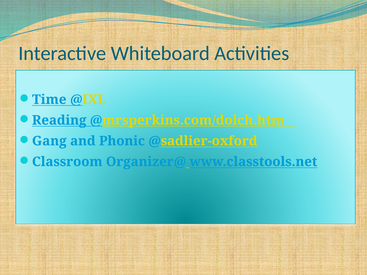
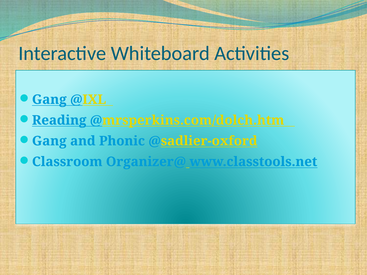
Time: Time -> Gang (49, 100)
